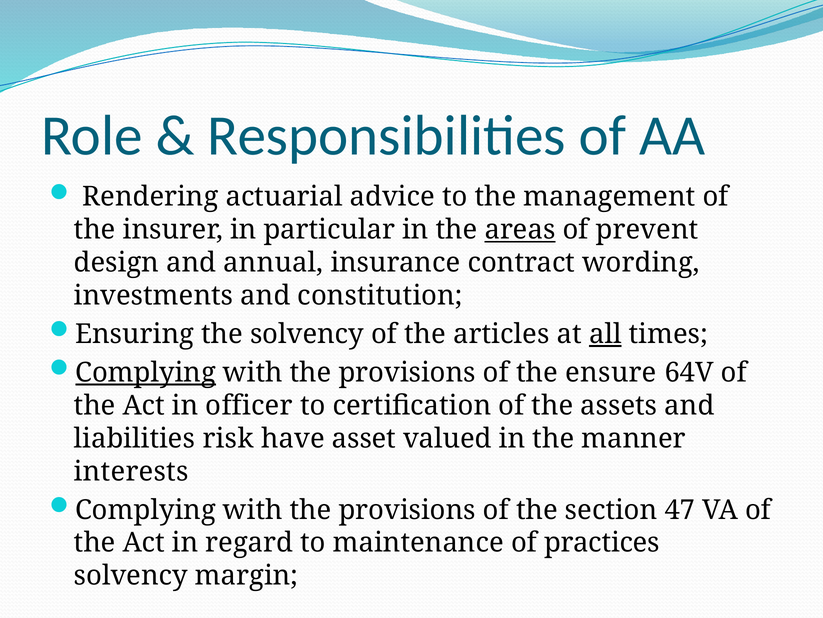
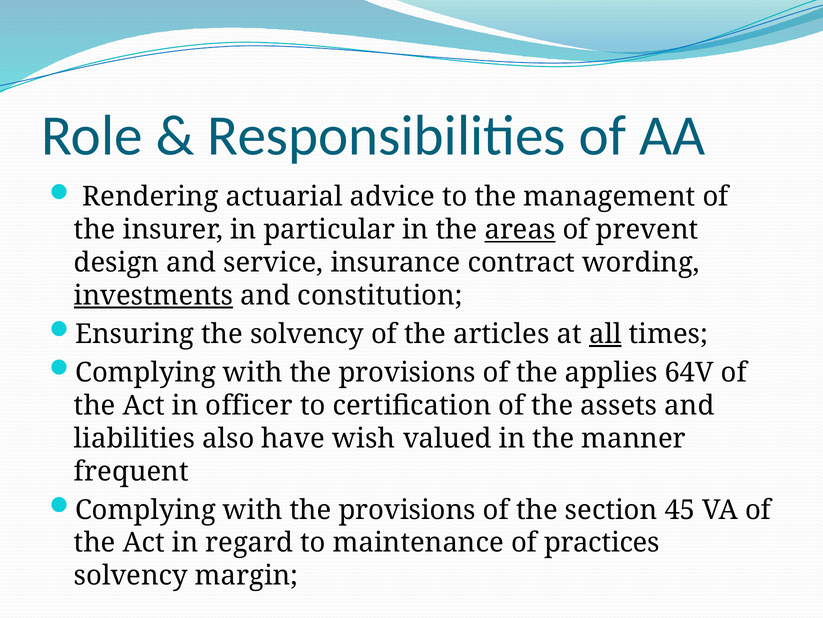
annual: annual -> service (273, 262)
investments underline: none -> present (154, 295)
Complying underline: present -> none (146, 372)
ensure: ensure -> applies (611, 372)
risk: risk -> also (228, 438)
asset: asset -> wish (364, 438)
interests: interests -> frequent (131, 471)
47: 47 -> 45 (680, 509)
